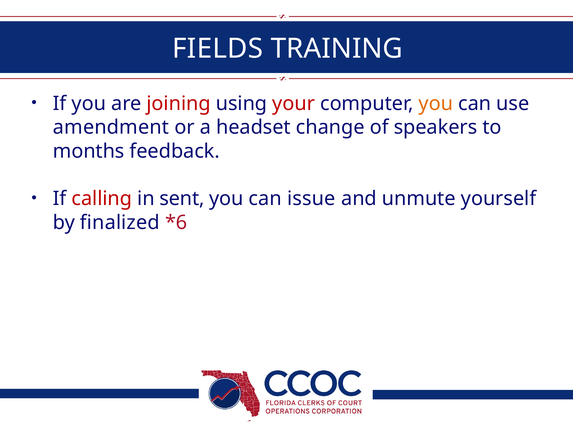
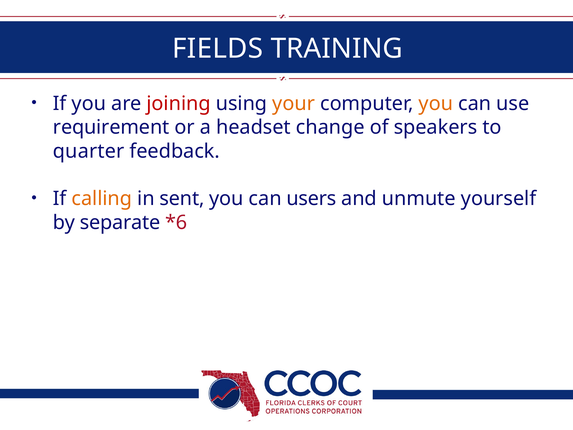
your colour: red -> orange (294, 103)
amendment: amendment -> requirement (111, 127)
months: months -> quarter (89, 151)
calling colour: red -> orange (102, 199)
issue: issue -> users (311, 199)
finalized: finalized -> separate (120, 222)
